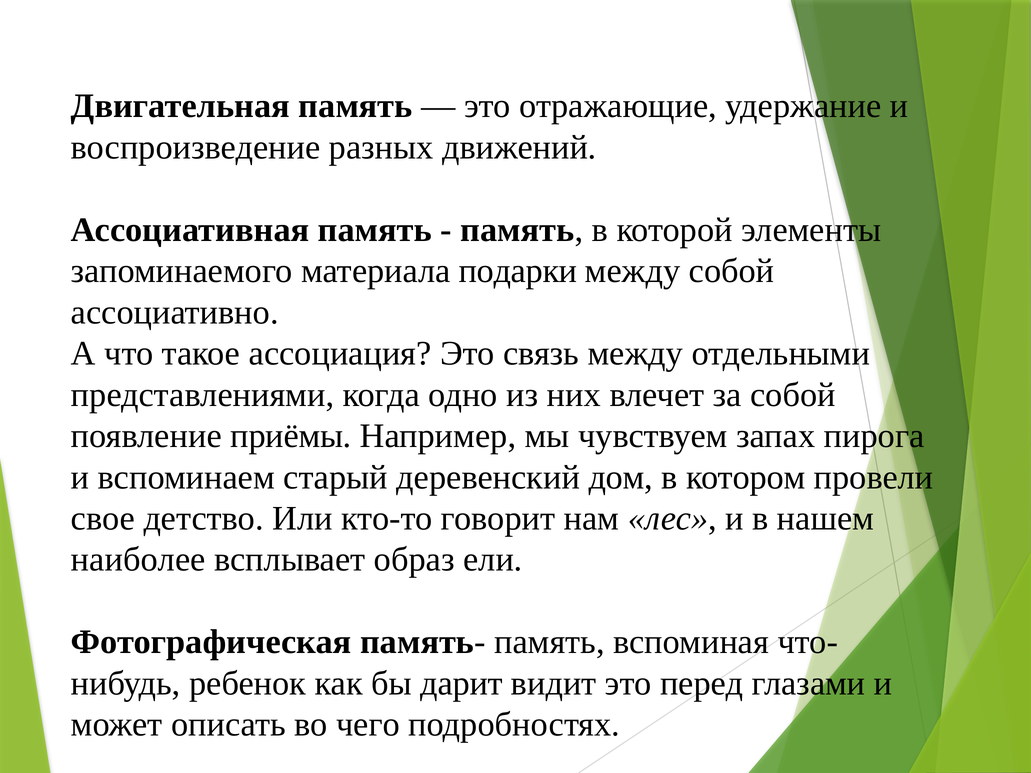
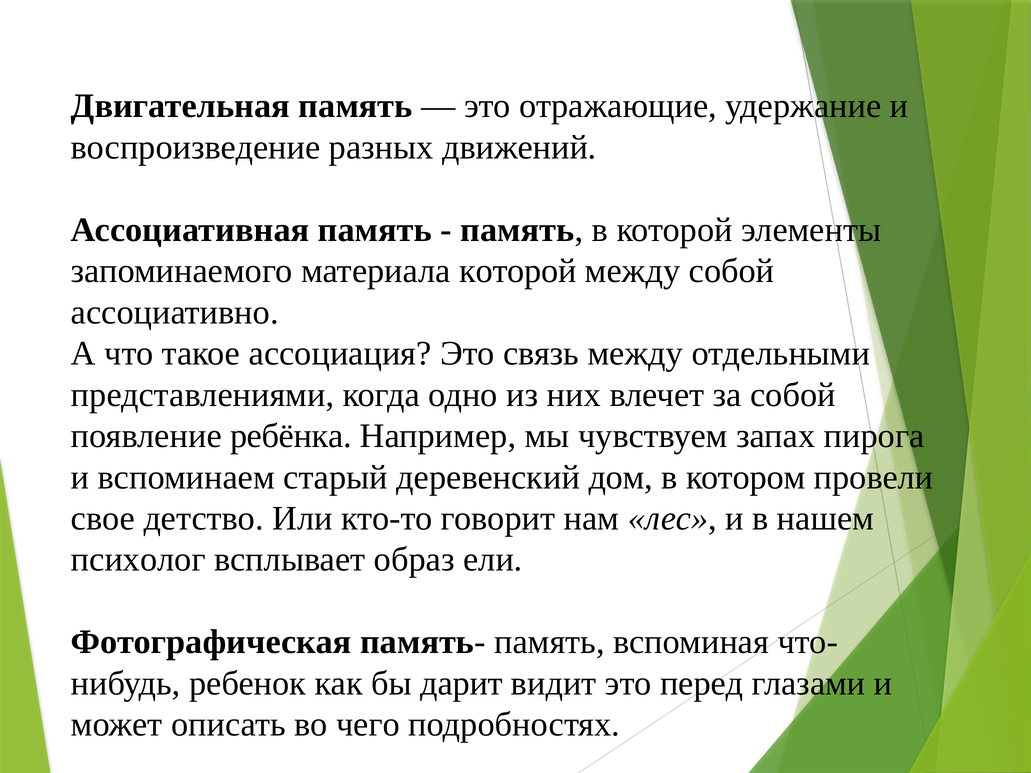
материала подарки: подарки -> которой (518, 271)
приёмы: приёмы -> ребёнка (291, 436)
наиболее: наиболее -> психолог (138, 560)
